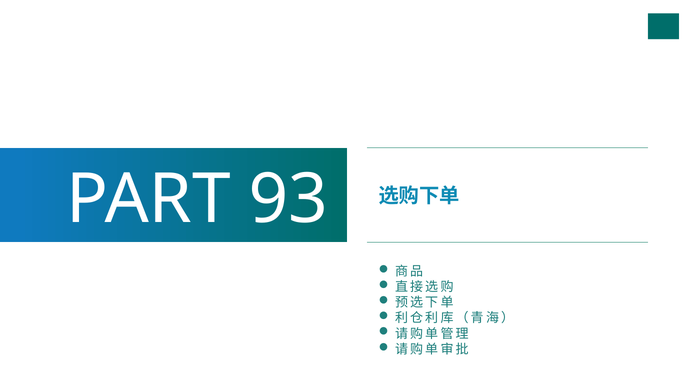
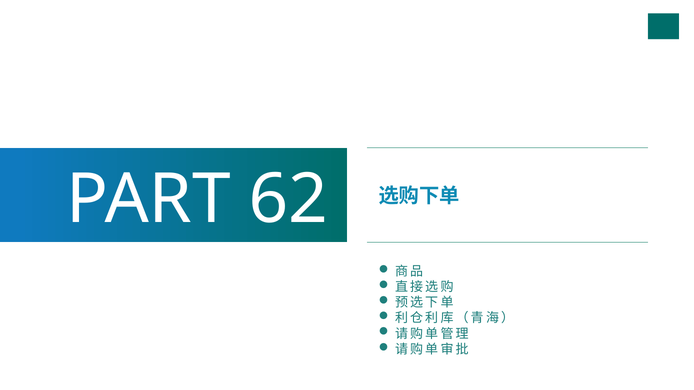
93: 93 -> 62 (288, 200)
